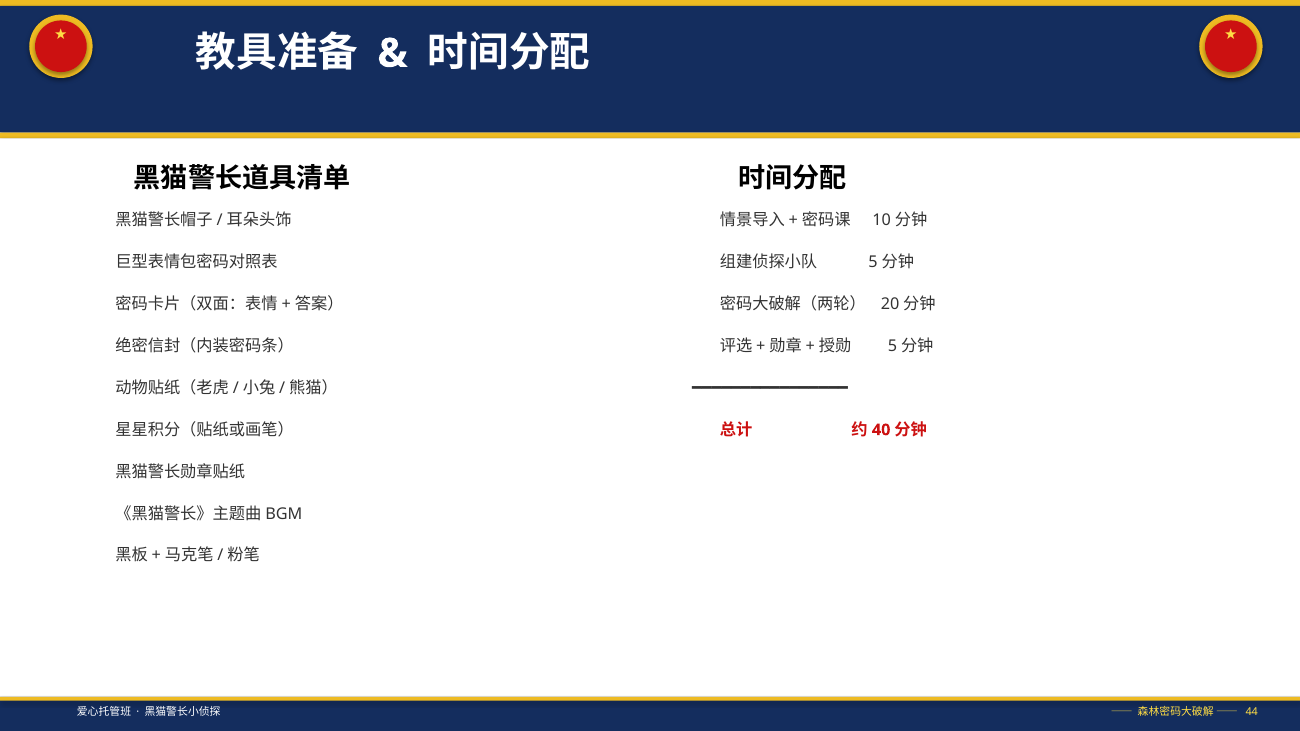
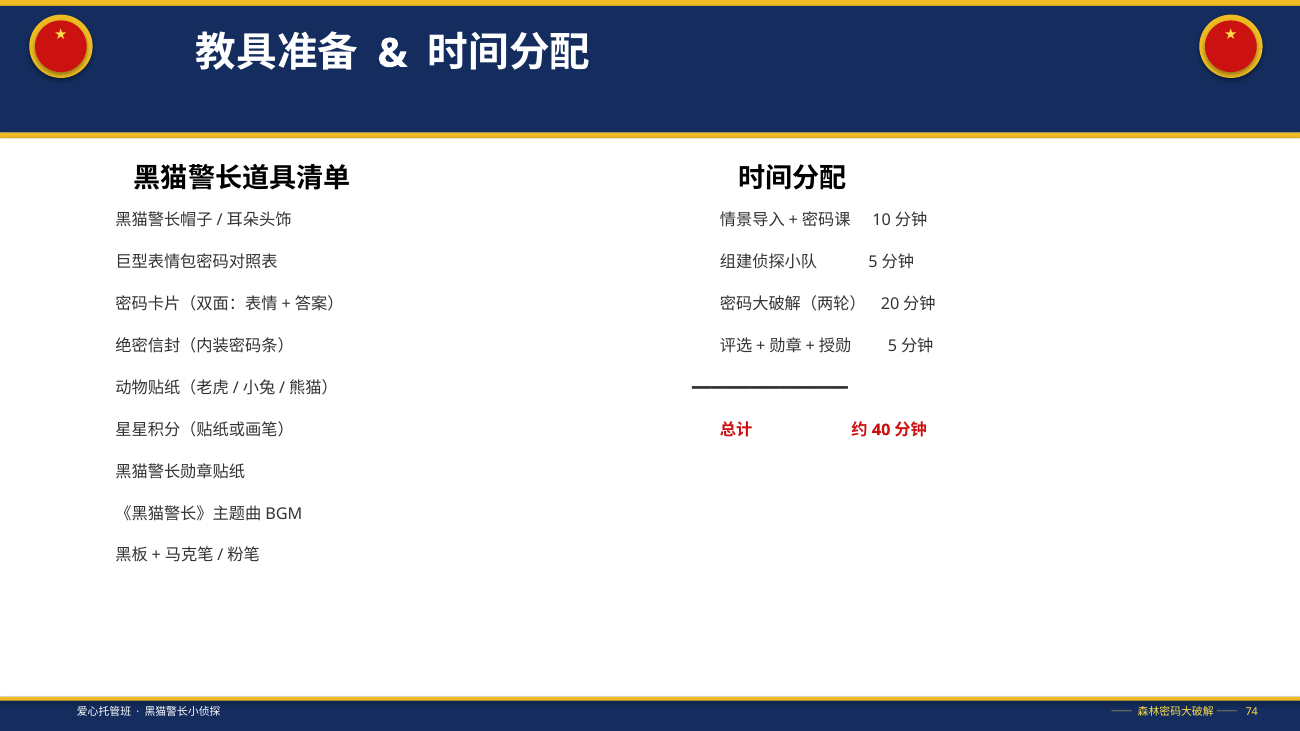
44: 44 -> 74 (1252, 712)
